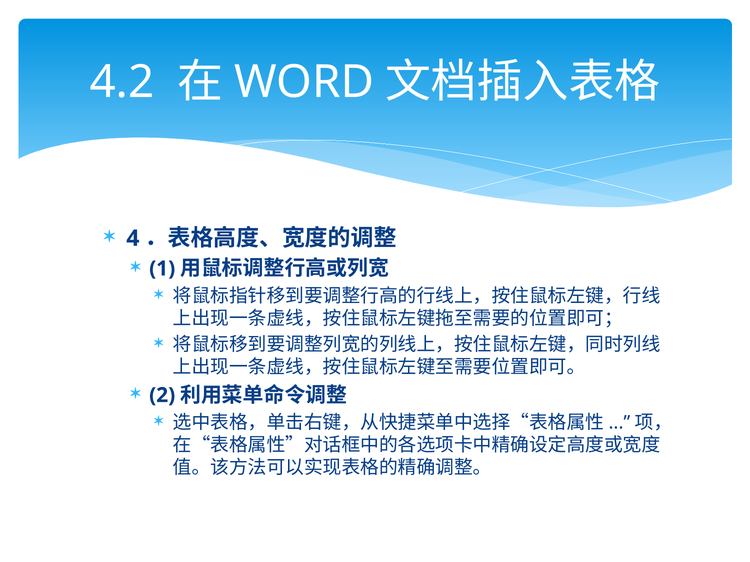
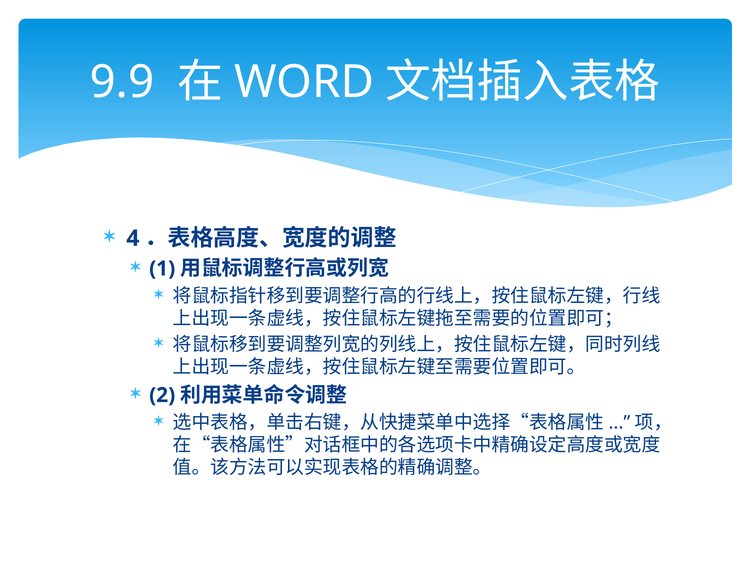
4.2: 4.2 -> 9.9 (122, 82)
